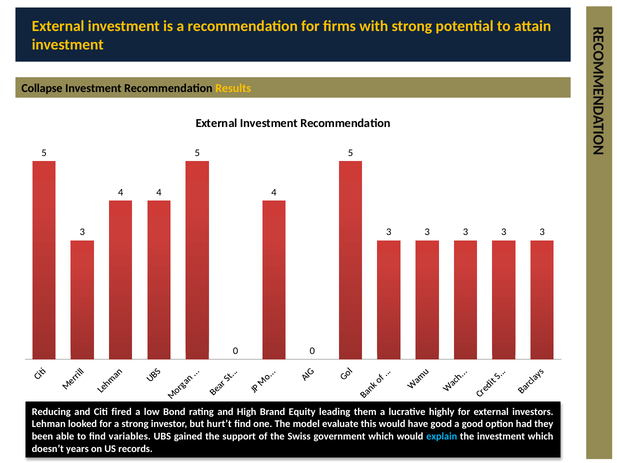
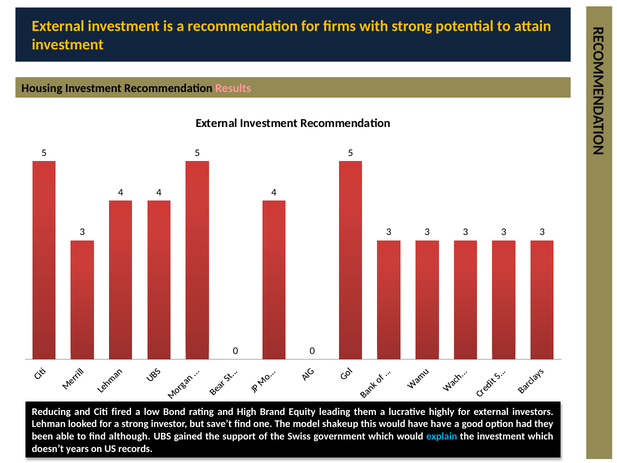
Collapse: Collapse -> Housing (42, 88)
Results colour: yellow -> pink (233, 88)
hurt’t: hurt’t -> save’t (219, 424)
evaluate: evaluate -> shakeup (340, 424)
have good: good -> have (441, 424)
variables: variables -> although (130, 436)
